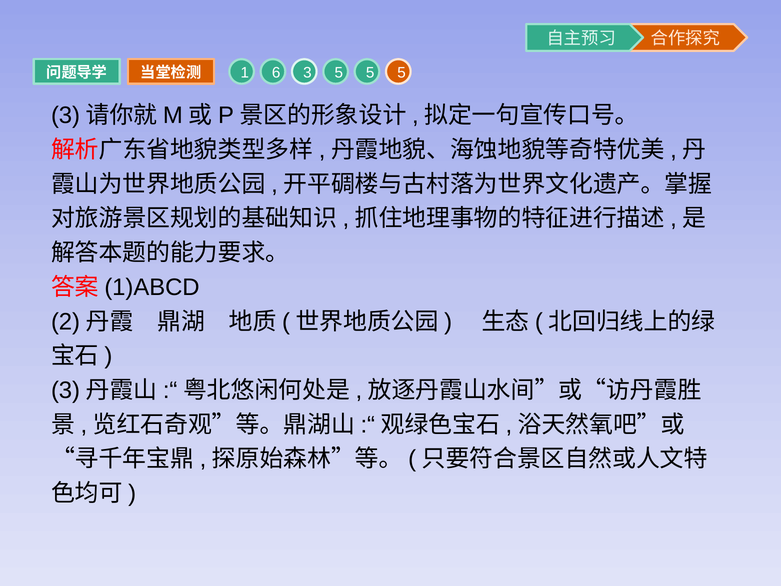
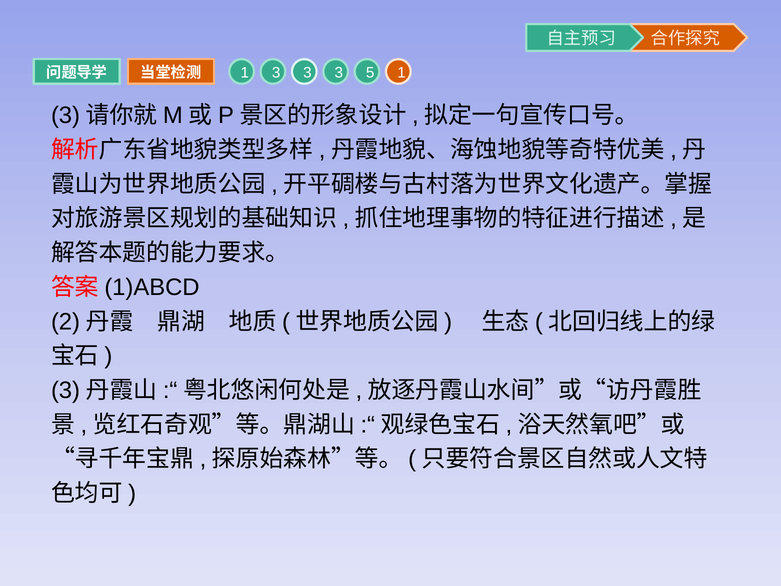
1 6: 6 -> 3 (276, 72)
5: 5 -> 3 (339, 72)
5: 5 -> 1 (401, 72)
